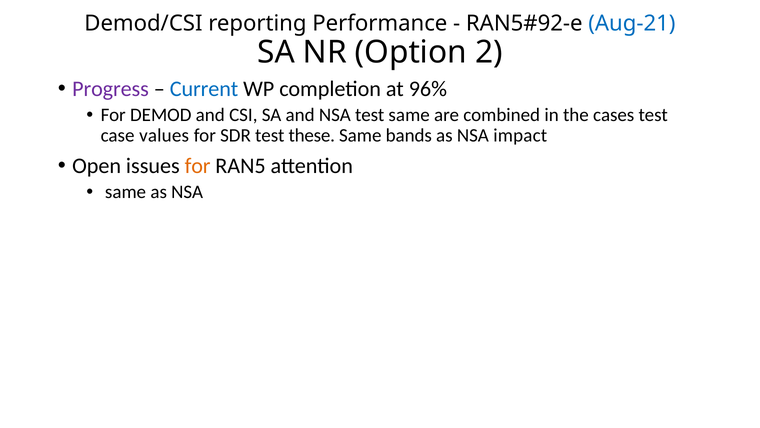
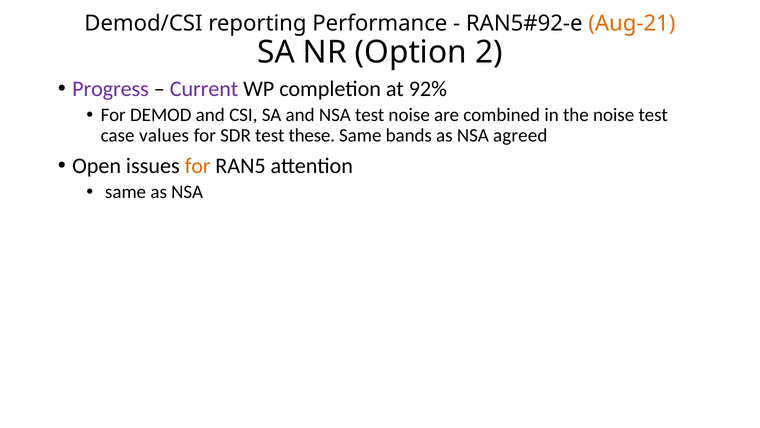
Aug-21 colour: blue -> orange (632, 23)
Current colour: blue -> purple (204, 89)
96%: 96% -> 92% (428, 89)
test same: same -> noise (409, 115)
the cases: cases -> noise (614, 115)
impact: impact -> agreed (520, 136)
